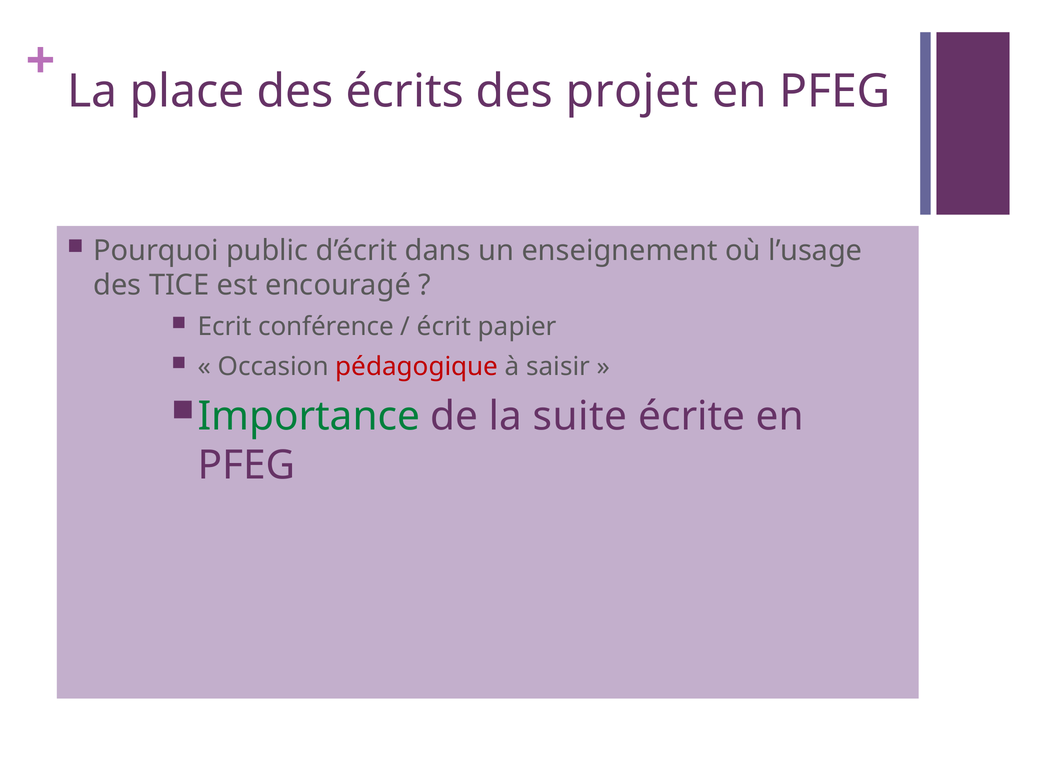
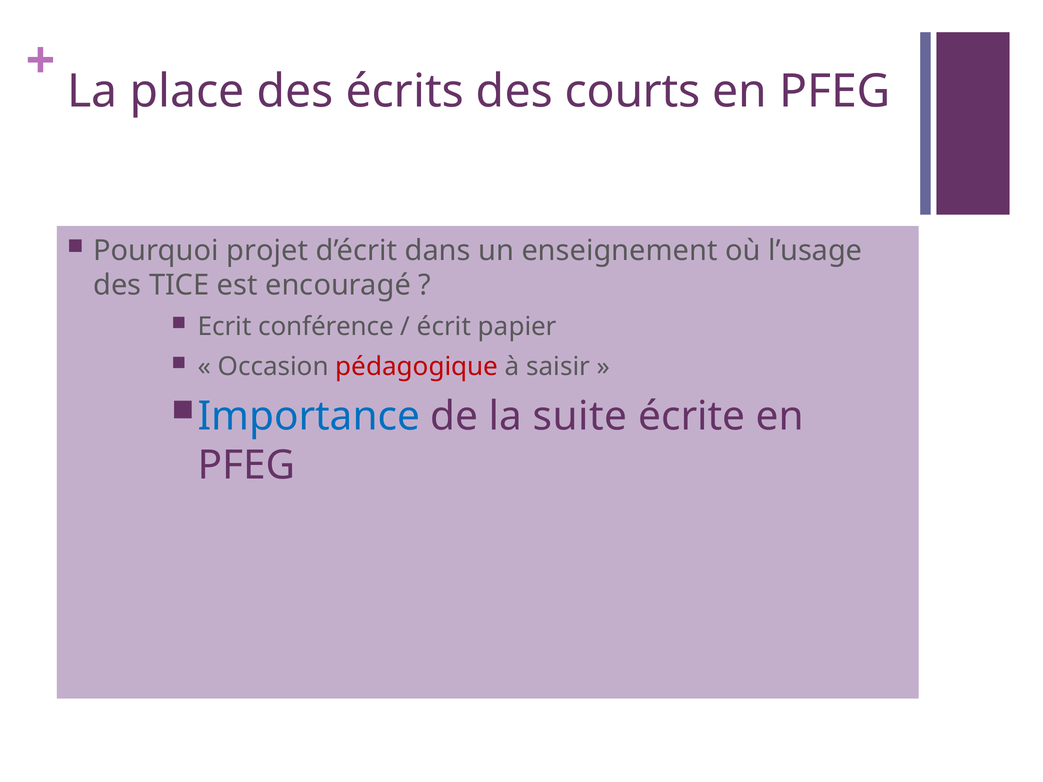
projet: projet -> courts (633, 92)
public: public -> projet (267, 251)
Importance colour: green -> blue (309, 417)
